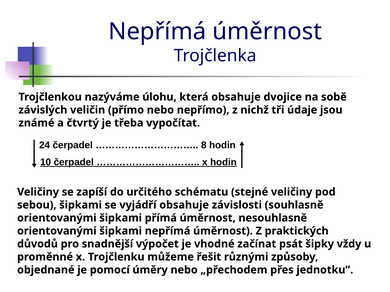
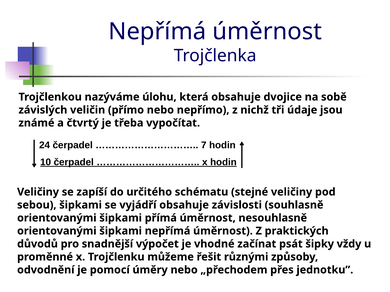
8: 8 -> 7 (204, 145)
objednané: objednané -> odvodnění (46, 270)
